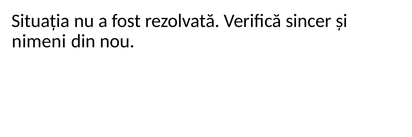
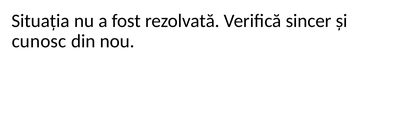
nimeni: nimeni -> cunosc (39, 41)
